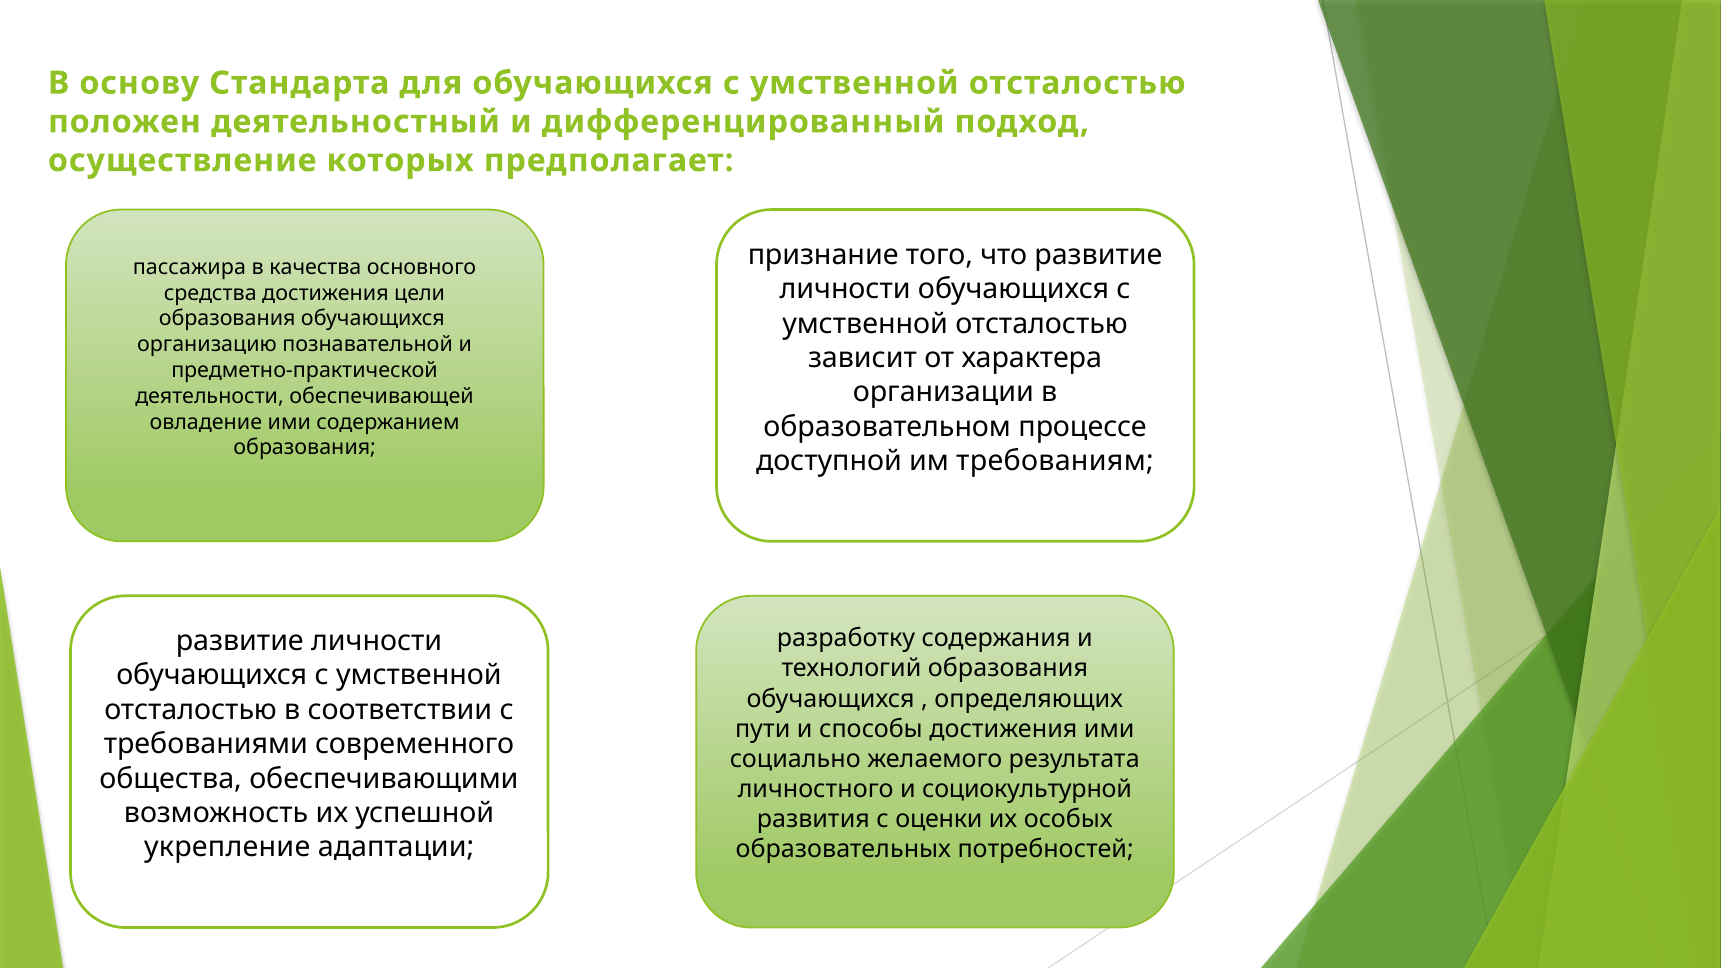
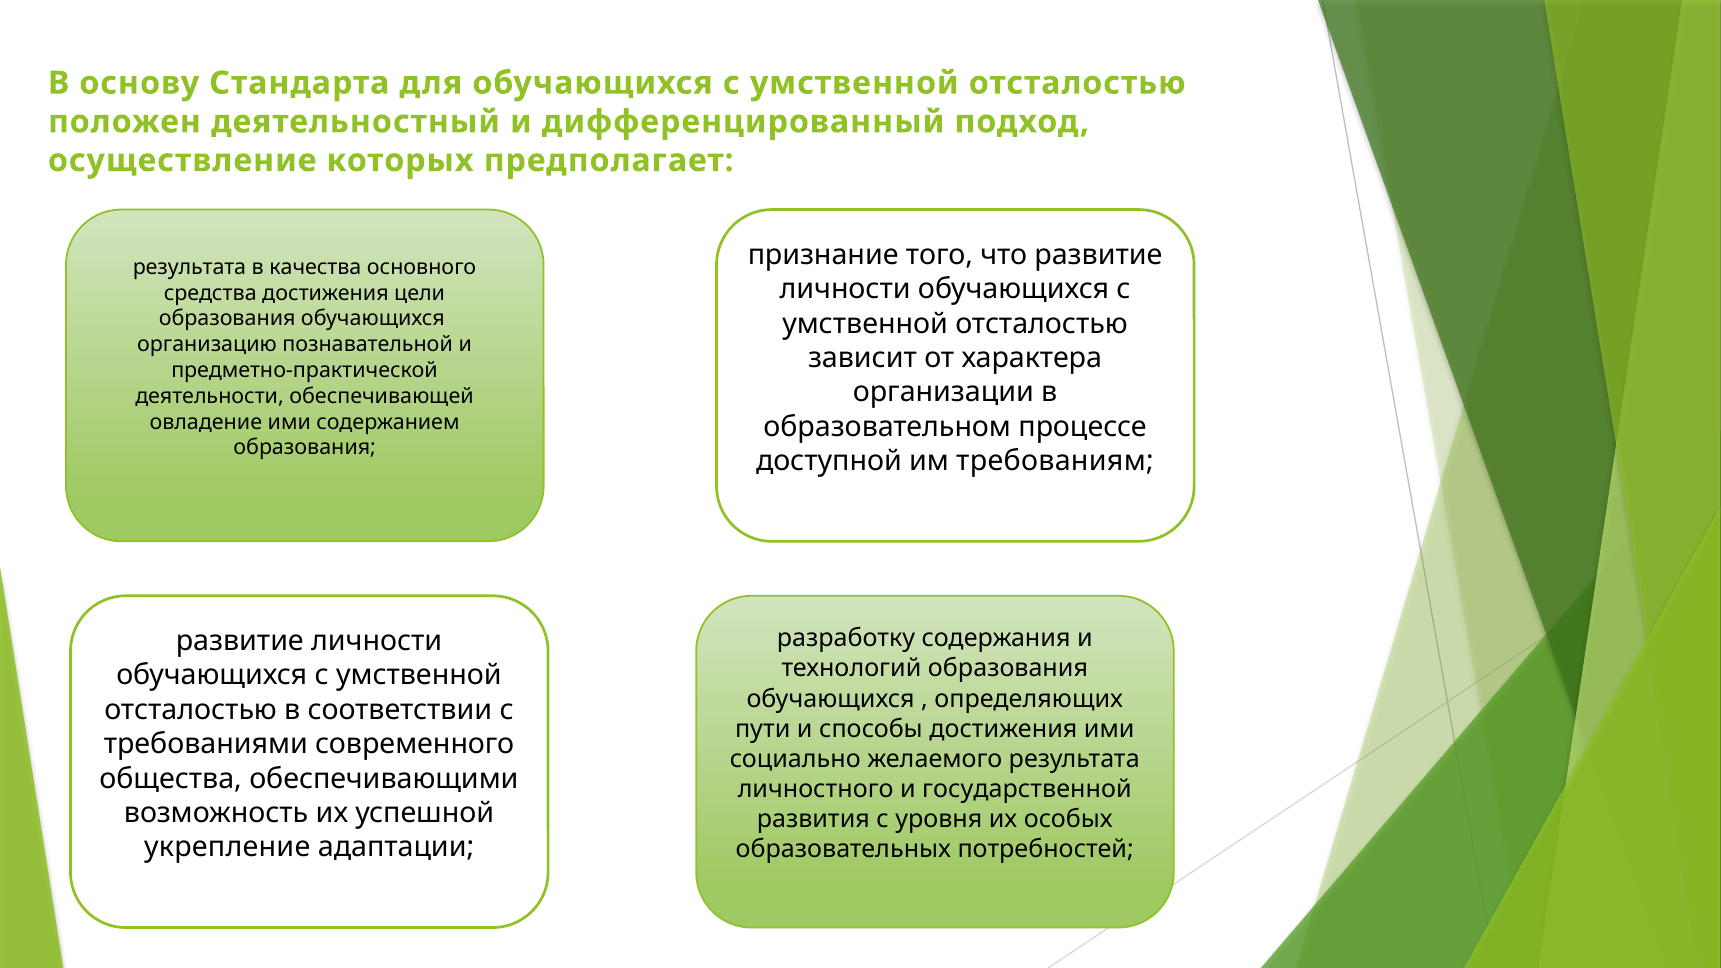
пассажира: пассажира -> результата (189, 267)
социокультурной: социокультурной -> государственной (1027, 789)
оценки: оценки -> уровня (939, 819)
